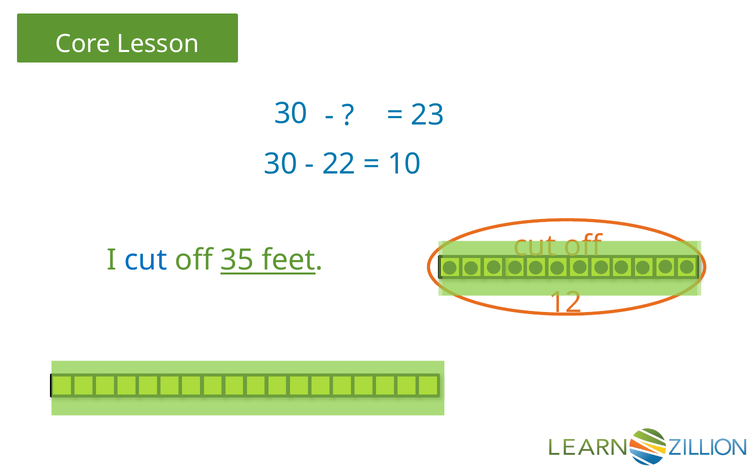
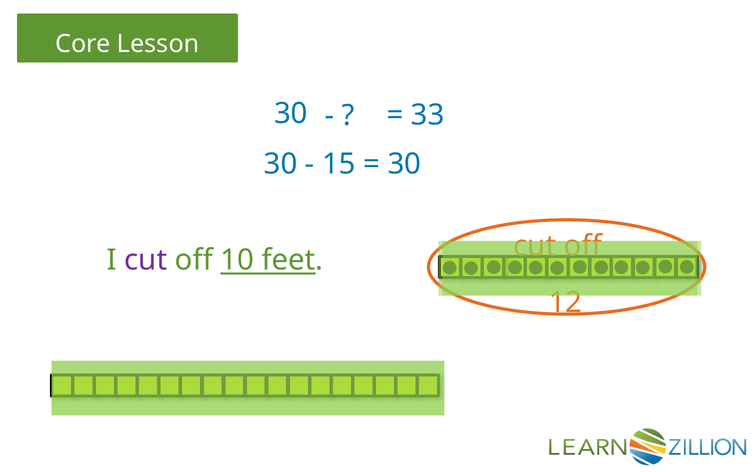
23: 23 -> 33 (428, 115)
22: 22 -> 15 (339, 164)
10: 10 -> 30 (404, 164)
cut colour: blue -> purple (146, 260)
35: 35 -> 10 (237, 260)
